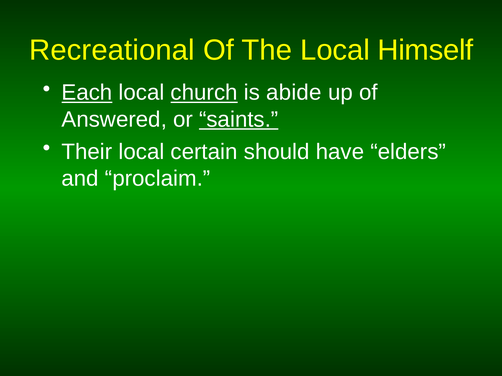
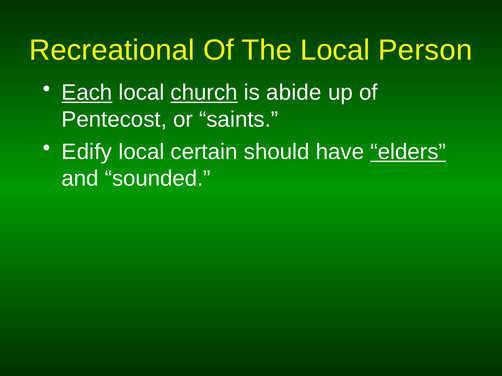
Himself: Himself -> Person (425, 50)
Answered: Answered -> Pentecost (114, 120)
saints underline: present -> none (239, 120)
Their: Their -> Edify (87, 152)
elders underline: none -> present (408, 152)
proclaim: proclaim -> sounded (158, 179)
